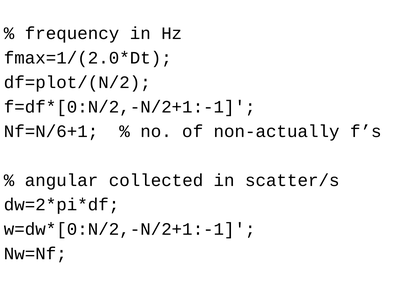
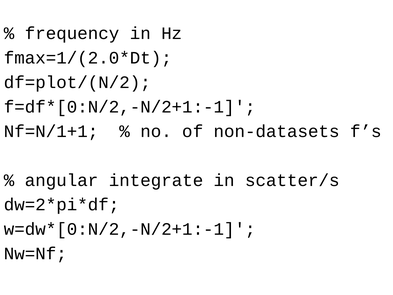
Nf=N/6+1: Nf=N/6+1 -> Nf=N/1+1 (51, 131)
non-actually: non-actually -> non-datasets (277, 131)
collected: collected -> integrate (156, 180)
